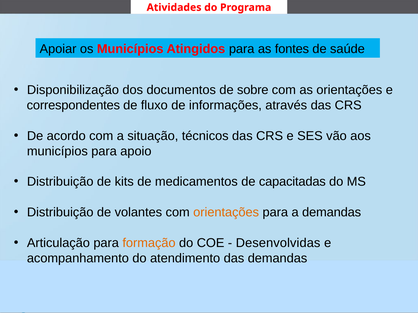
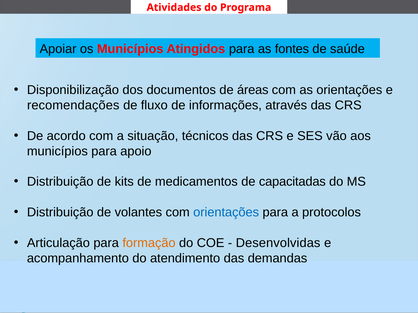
sobre: sobre -> áreas (253, 90)
correspondentes: correspondentes -> recomendações (73, 105)
orientações colour: orange -> blue (226, 213)
a demandas: demandas -> protocolos (332, 213)
